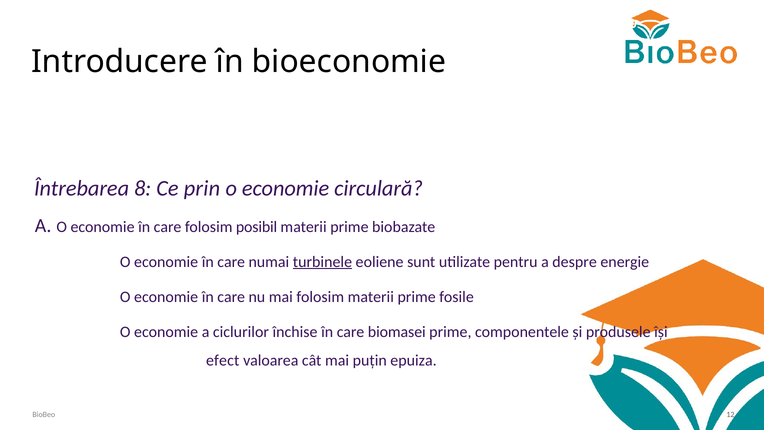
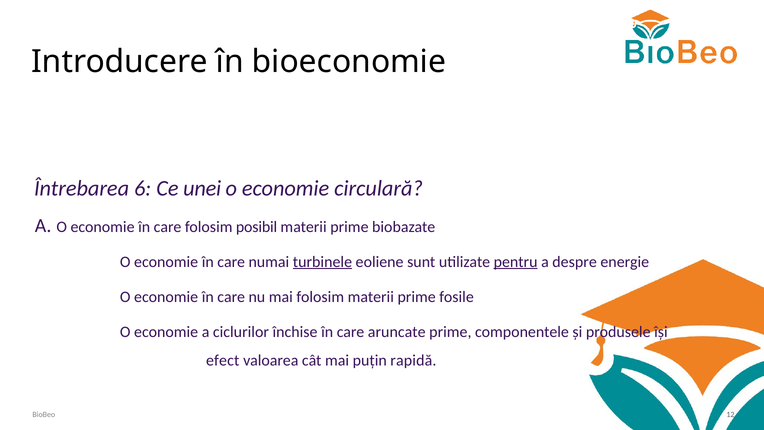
8: 8 -> 6 (143, 188)
prin: prin -> unei (202, 188)
pentru underline: none -> present (516, 262)
biomasei: biomasei -> aruncate (397, 332)
epuiza: epuiza -> rapidă (413, 360)
